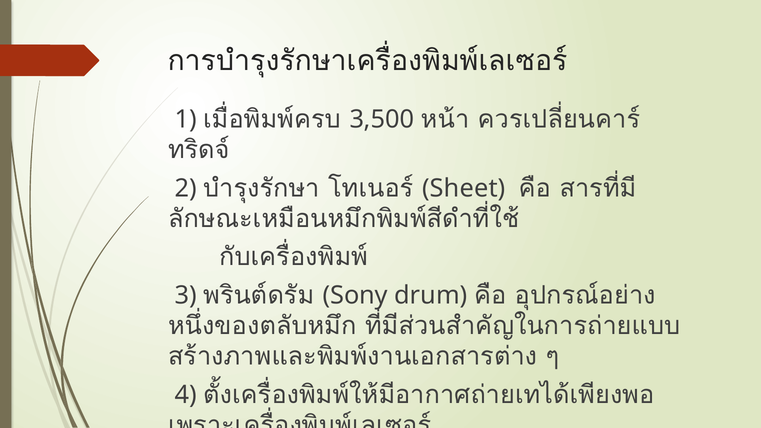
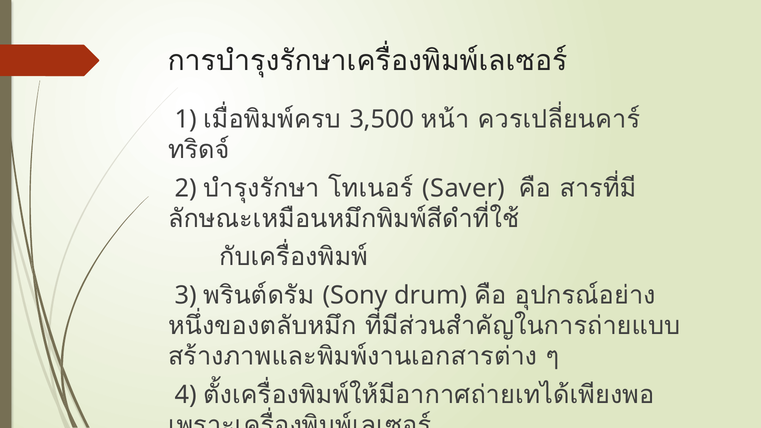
Sheet: Sheet -> Saver (464, 188)
